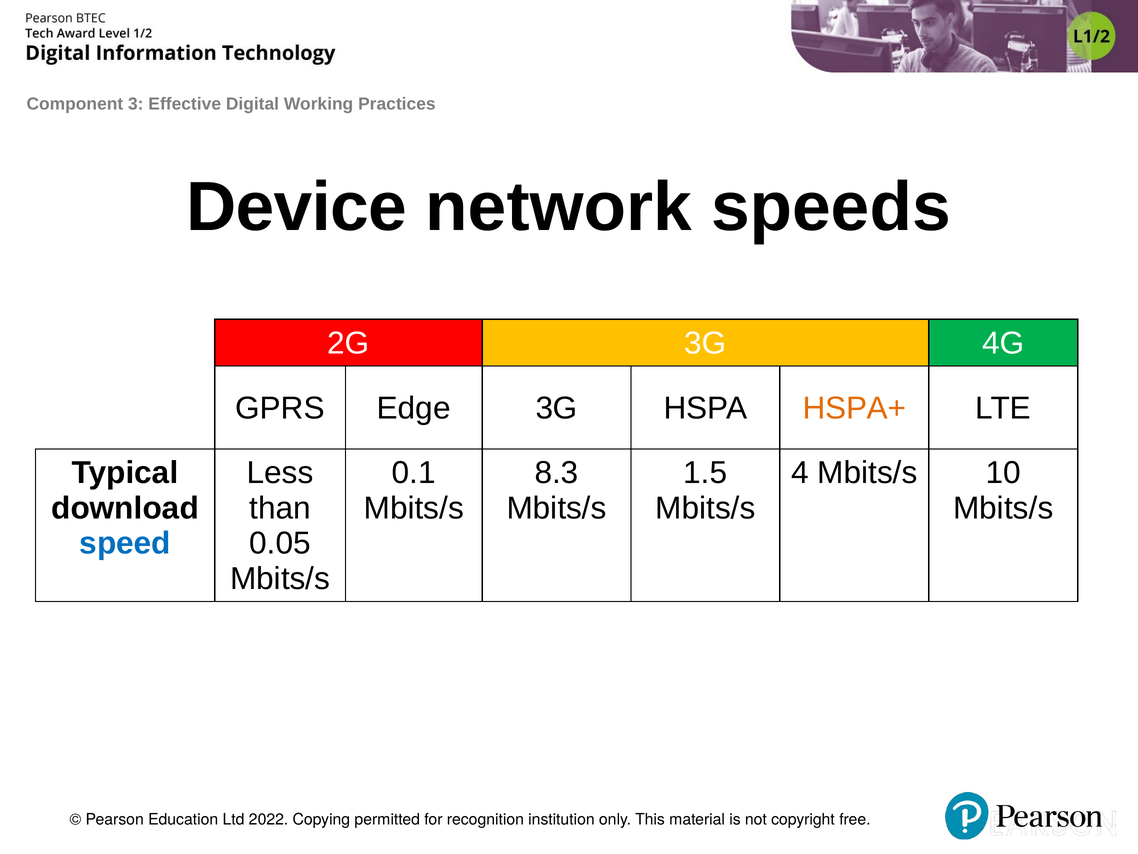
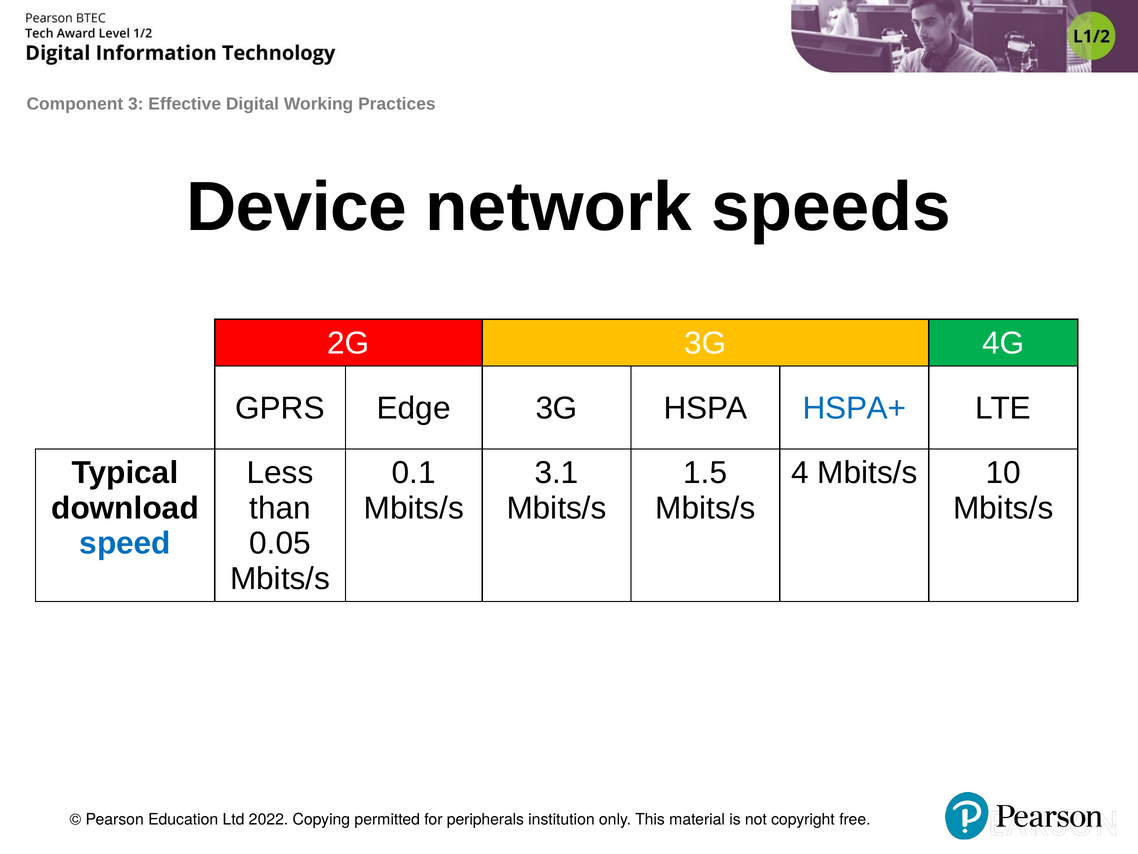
HSPA+ colour: orange -> blue (855, 408)
8.3: 8.3 -> 3.1 (557, 473)
recognition: recognition -> peripherals (485, 819)
